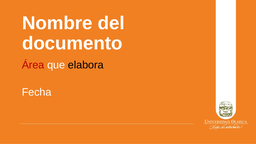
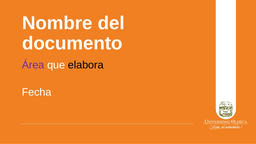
Área colour: red -> purple (33, 65)
